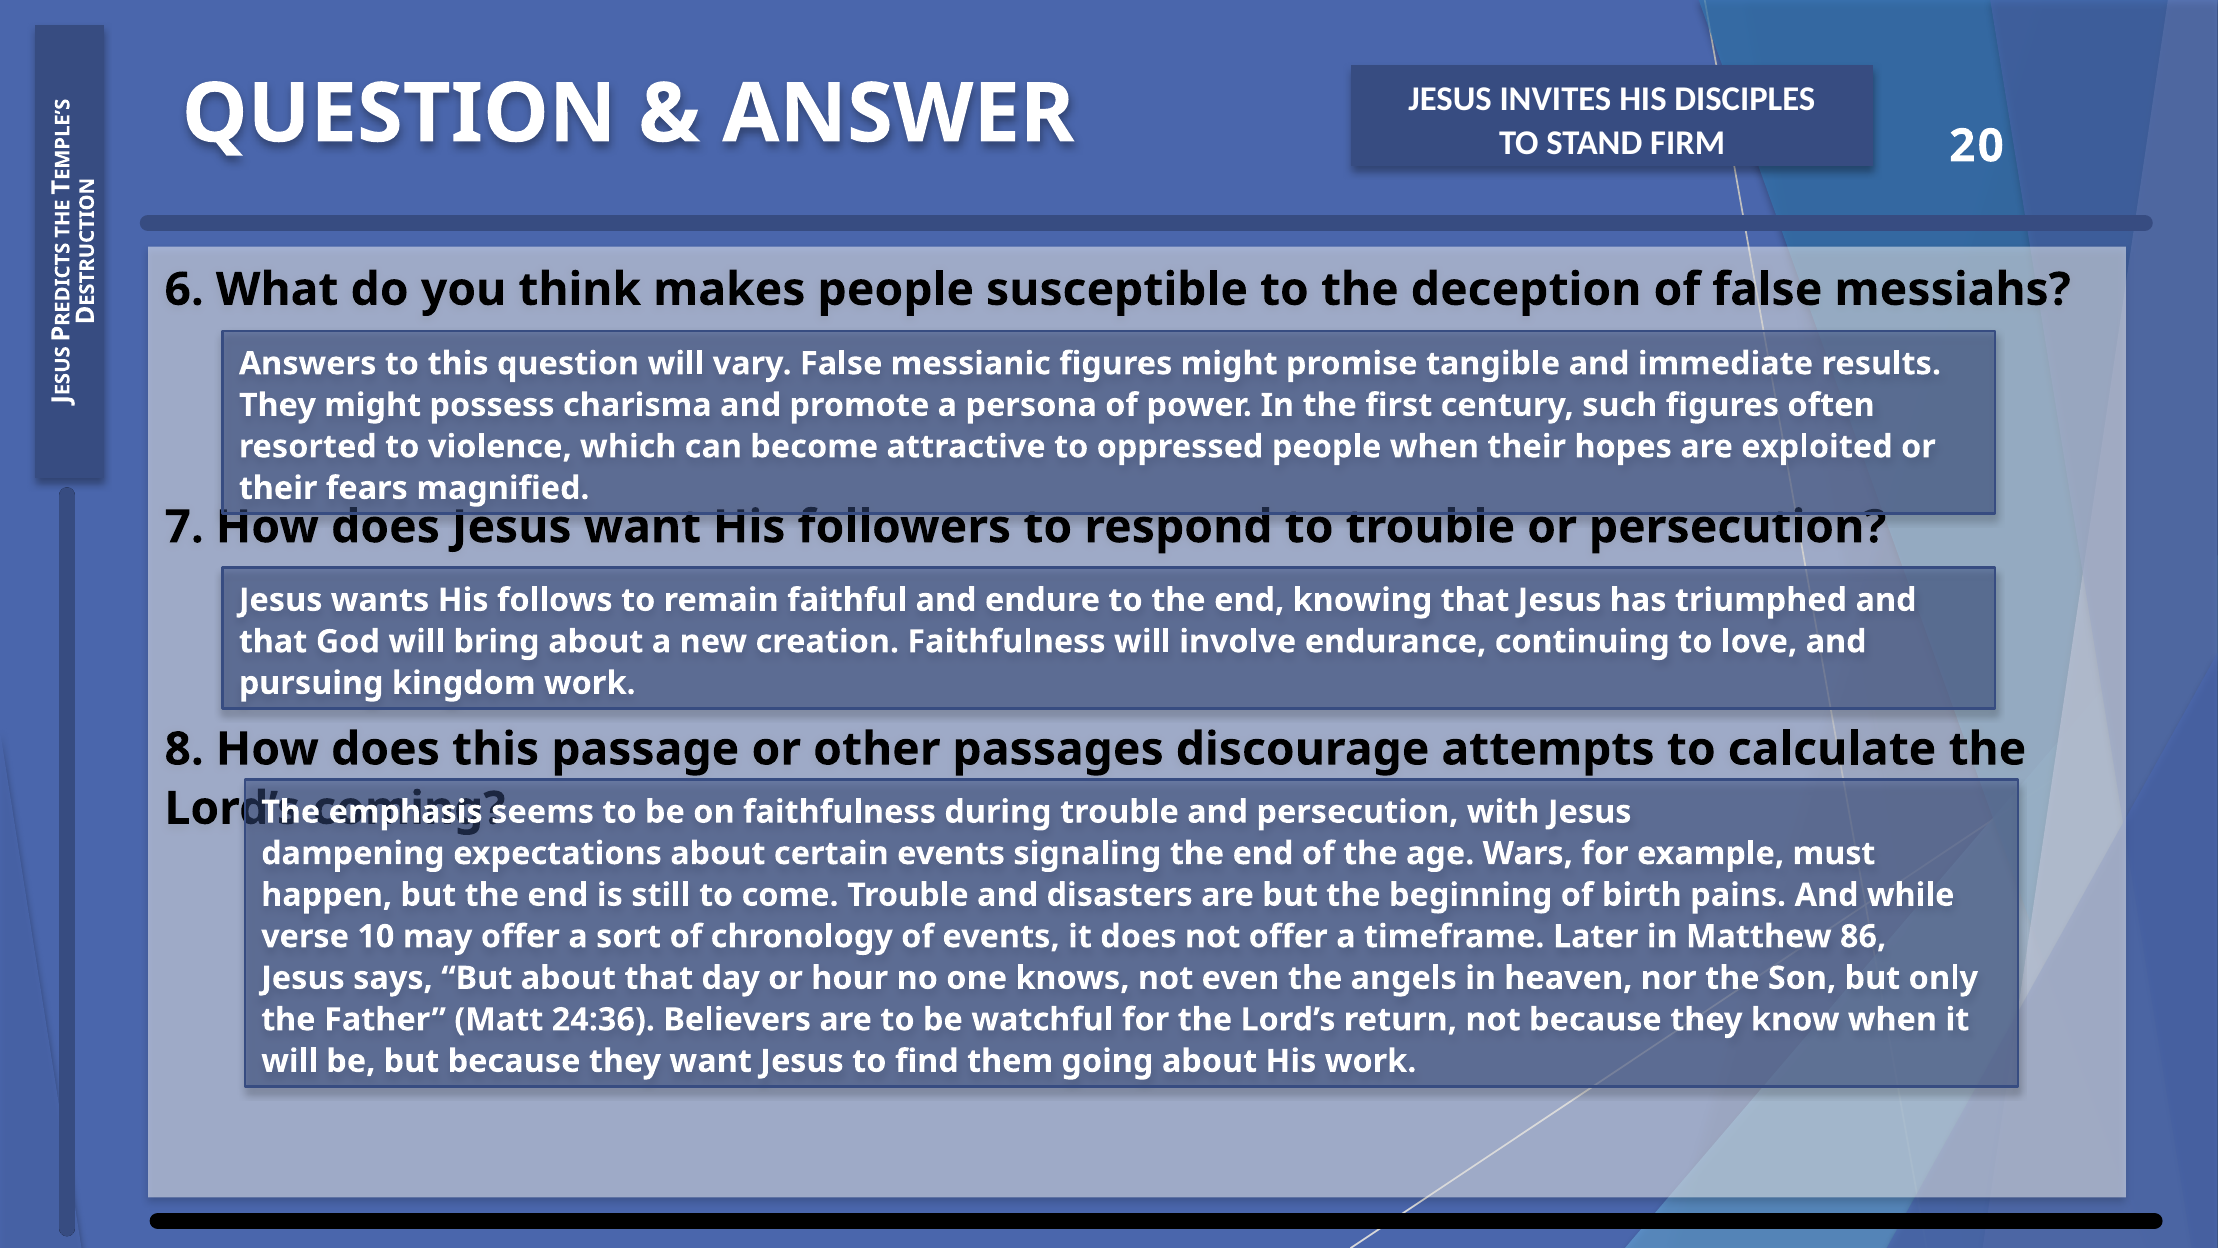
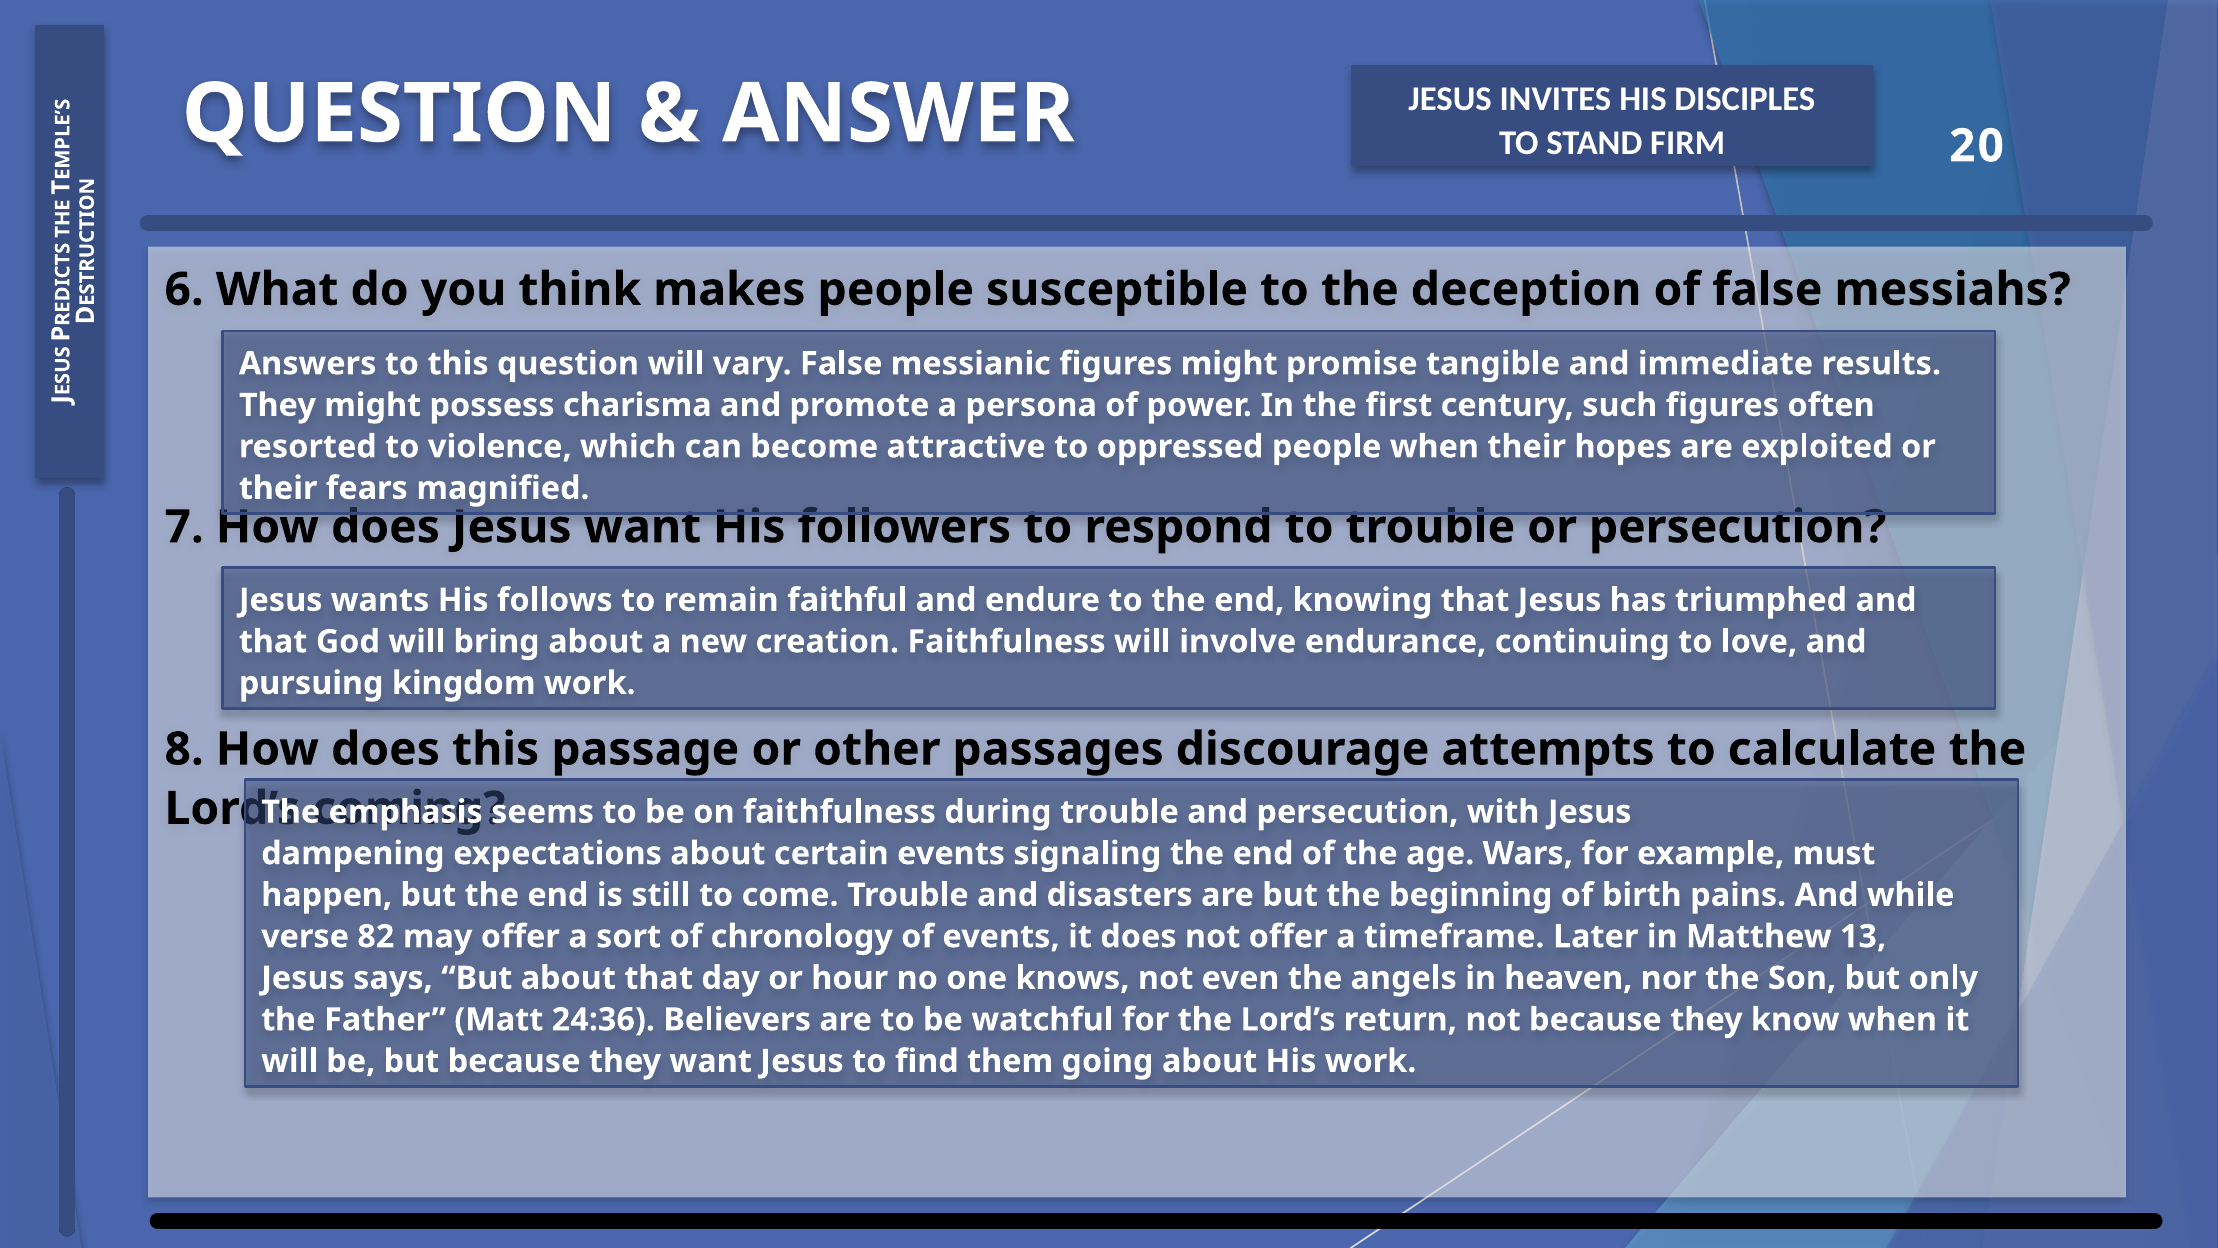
10: 10 -> 82 (376, 936)
86: 86 -> 13 (1863, 936)
